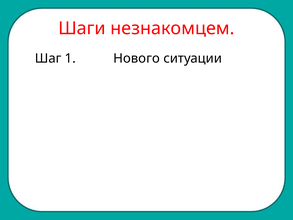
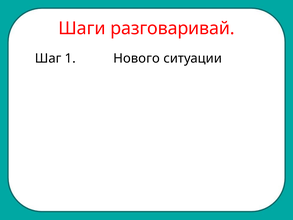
незнакомцем: незнакомцем -> разговаривай (173, 28)
